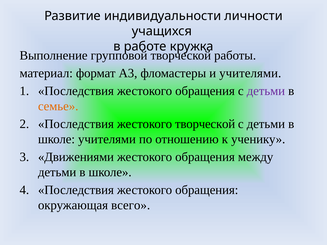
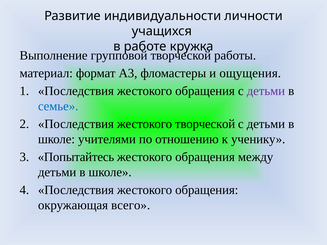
и учителями: учителями -> ощущения (250, 73)
семье colour: orange -> blue (58, 106)
Движениями: Движениями -> Попытайтесь (76, 157)
